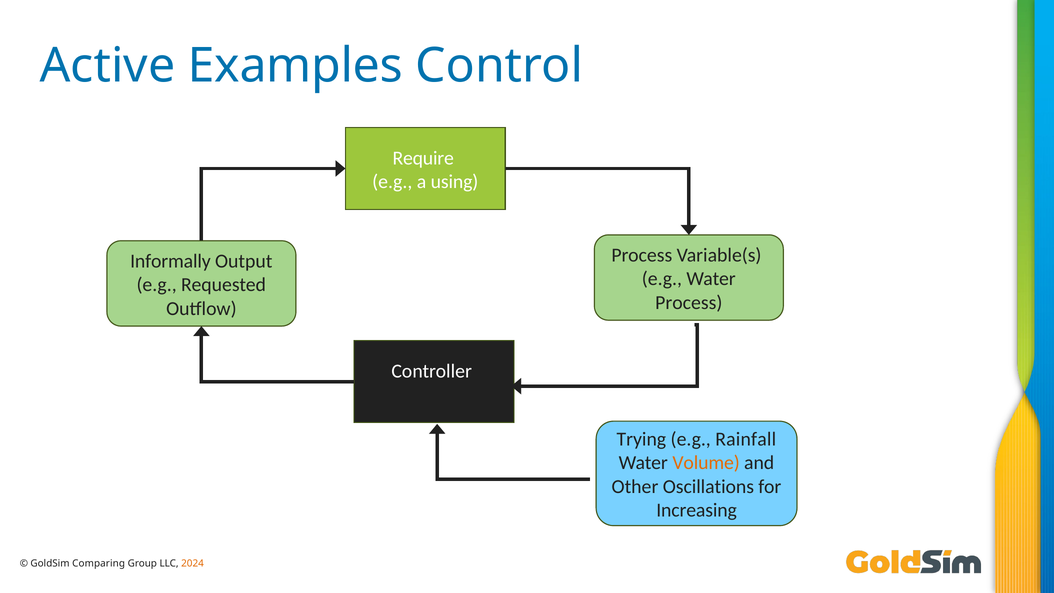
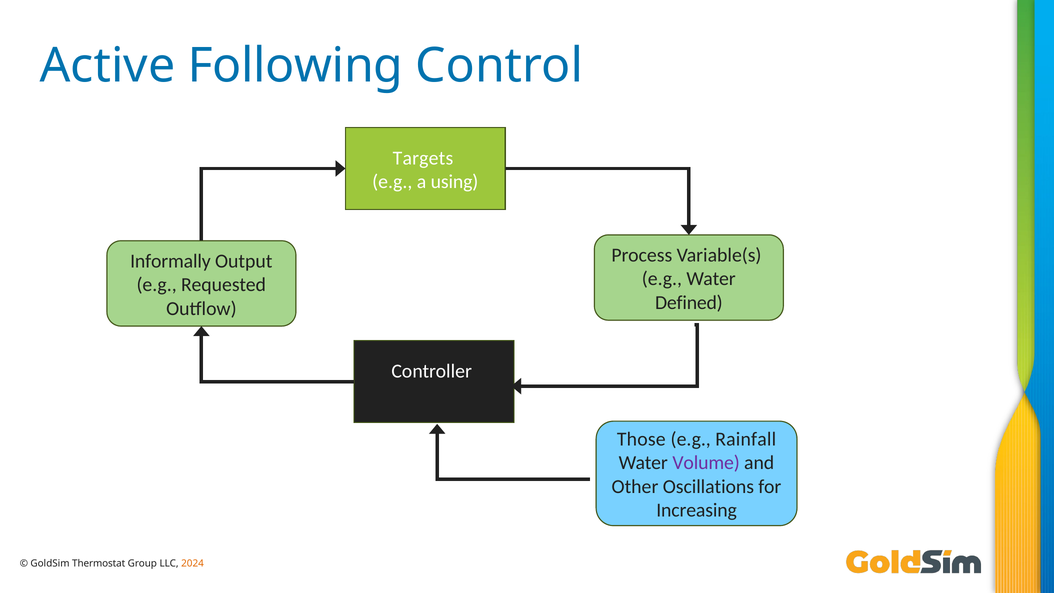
Examples: Examples -> Following (295, 66)
Require: Require -> Targets (423, 158)
Process: Process -> Defined (689, 303)
Trying: Trying -> Those (641, 439)
Volume colour: orange -> purple (706, 463)
Comparing: Comparing -> Thermostat (99, 563)
